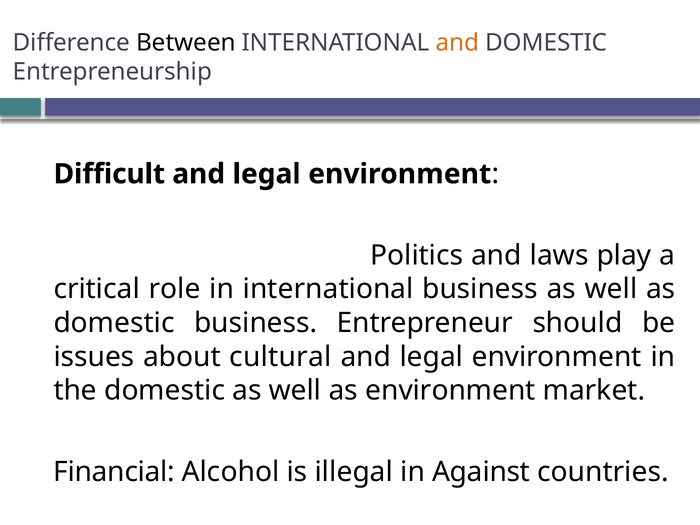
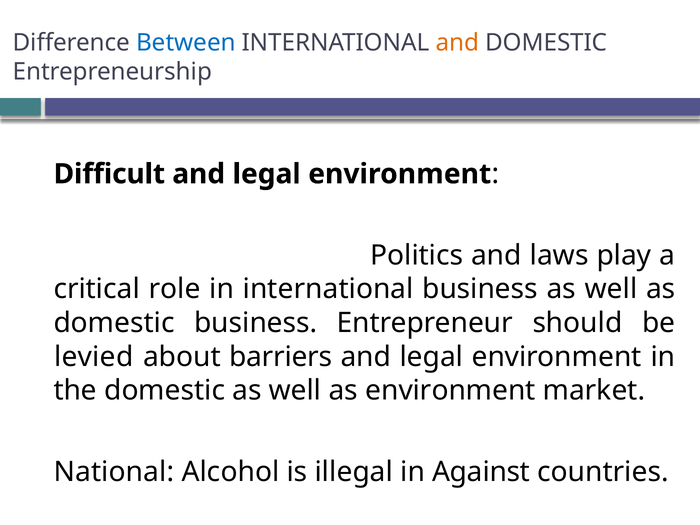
Between colour: black -> blue (186, 43)
issues: issues -> levied (94, 357)
cultural: cultural -> barriers (281, 357)
Financial: Financial -> National (114, 472)
